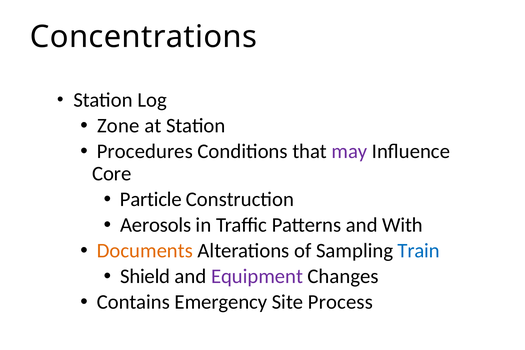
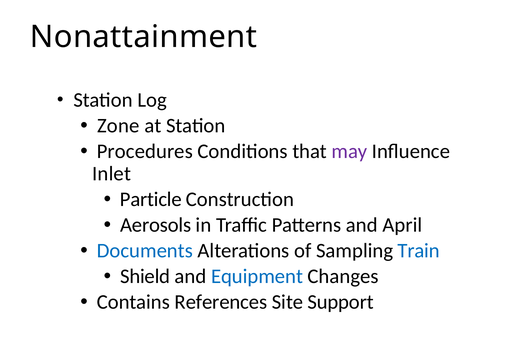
Concentrations: Concentrations -> Nonattainment (143, 37)
Core: Core -> Inlet (112, 174)
With: With -> April (402, 225)
Documents colour: orange -> blue (145, 251)
Equipment colour: purple -> blue (257, 276)
Emergency: Emergency -> References (221, 302)
Process: Process -> Support (341, 302)
